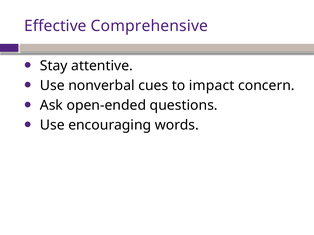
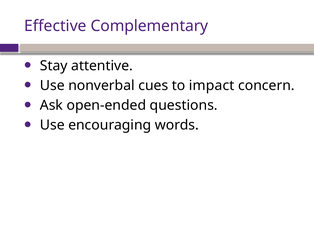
Comprehensive: Comprehensive -> Complementary (149, 26)
